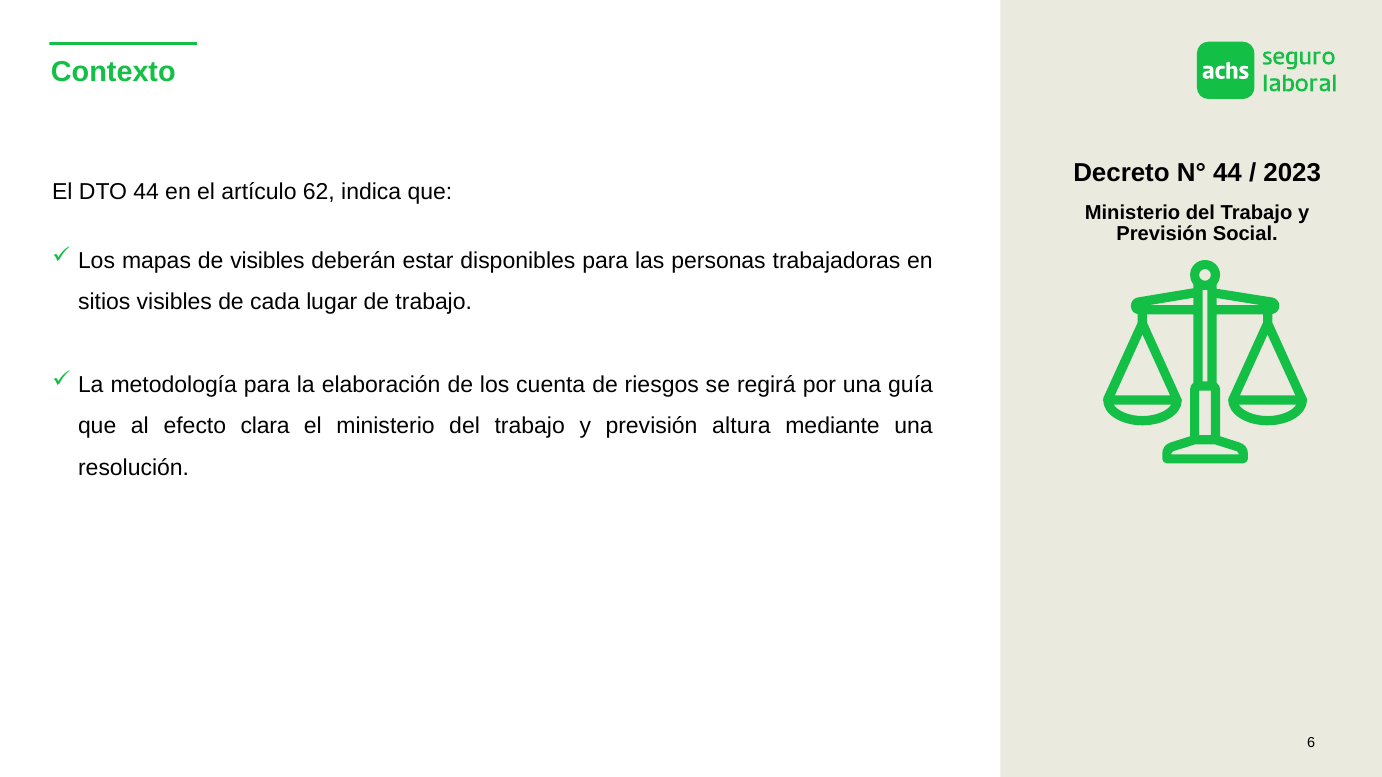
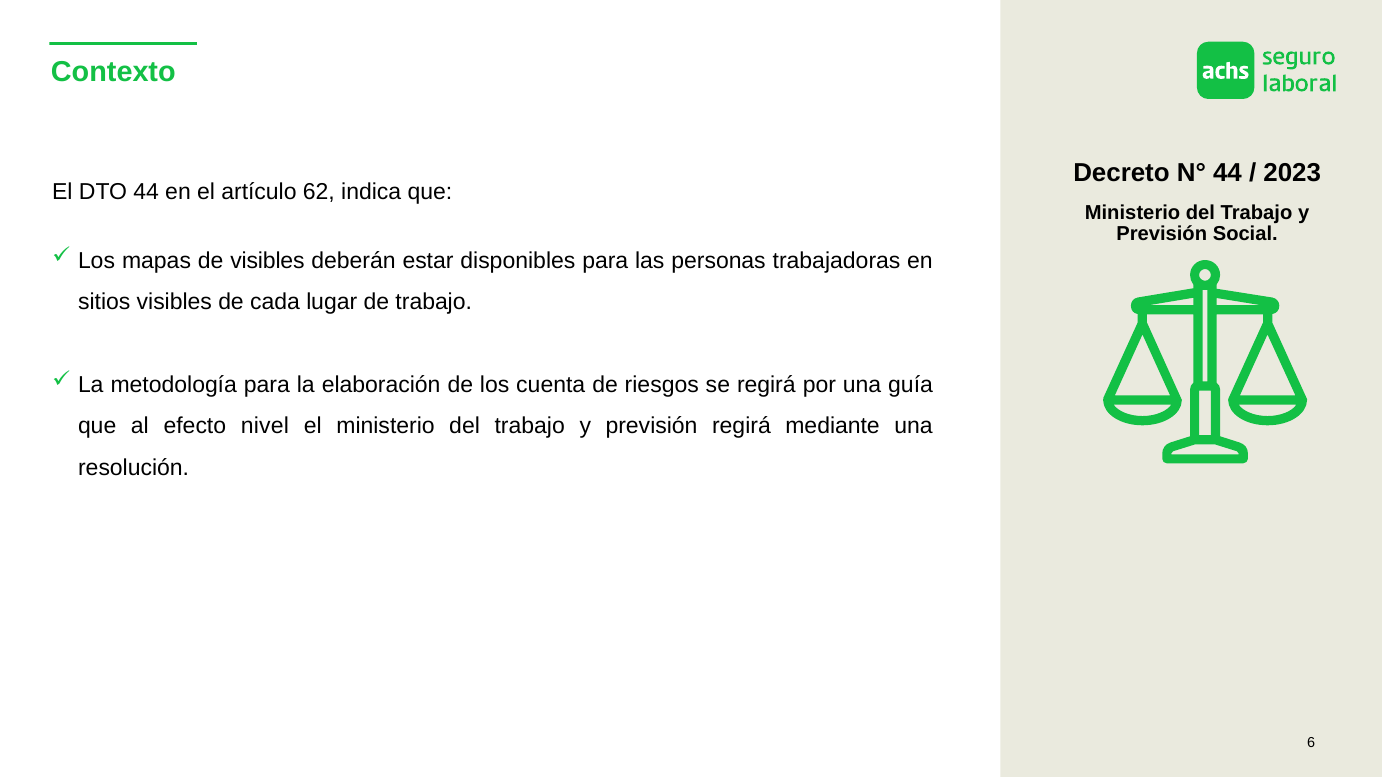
clara: clara -> nivel (265, 426)
previsión altura: altura -> regirá (741, 426)
